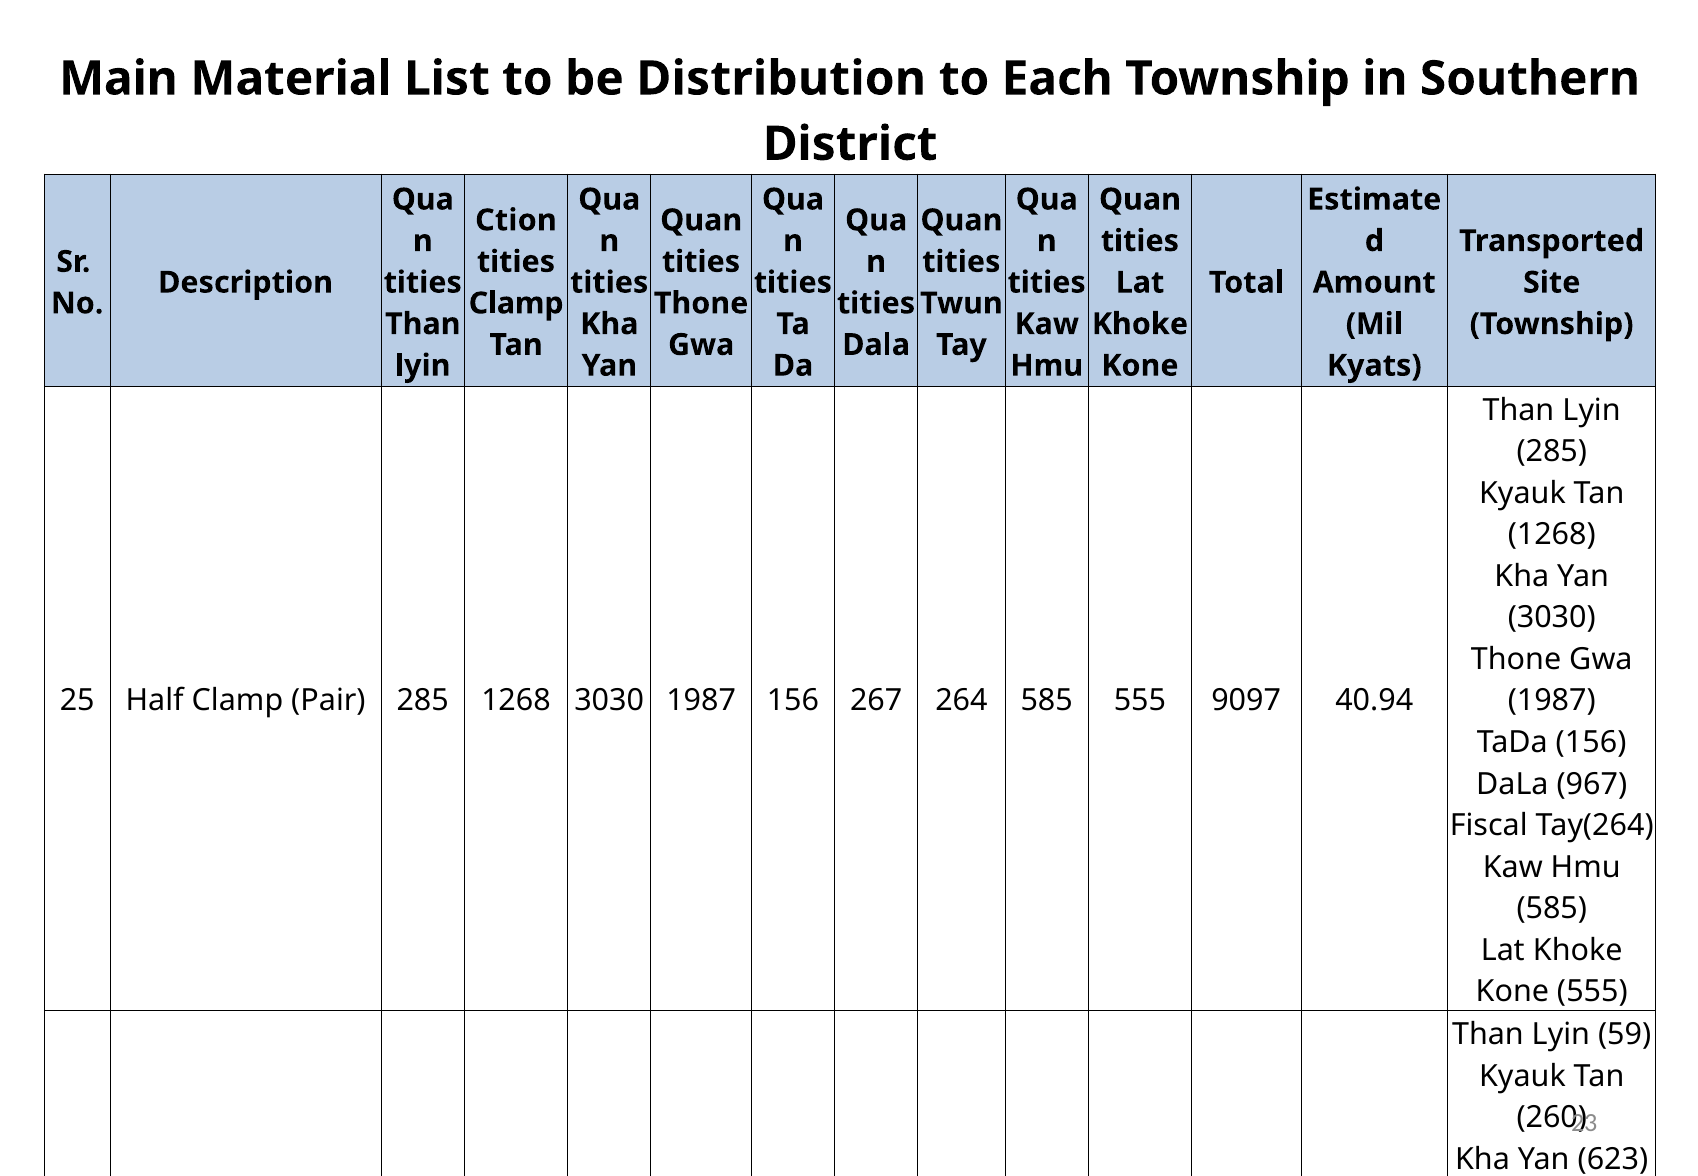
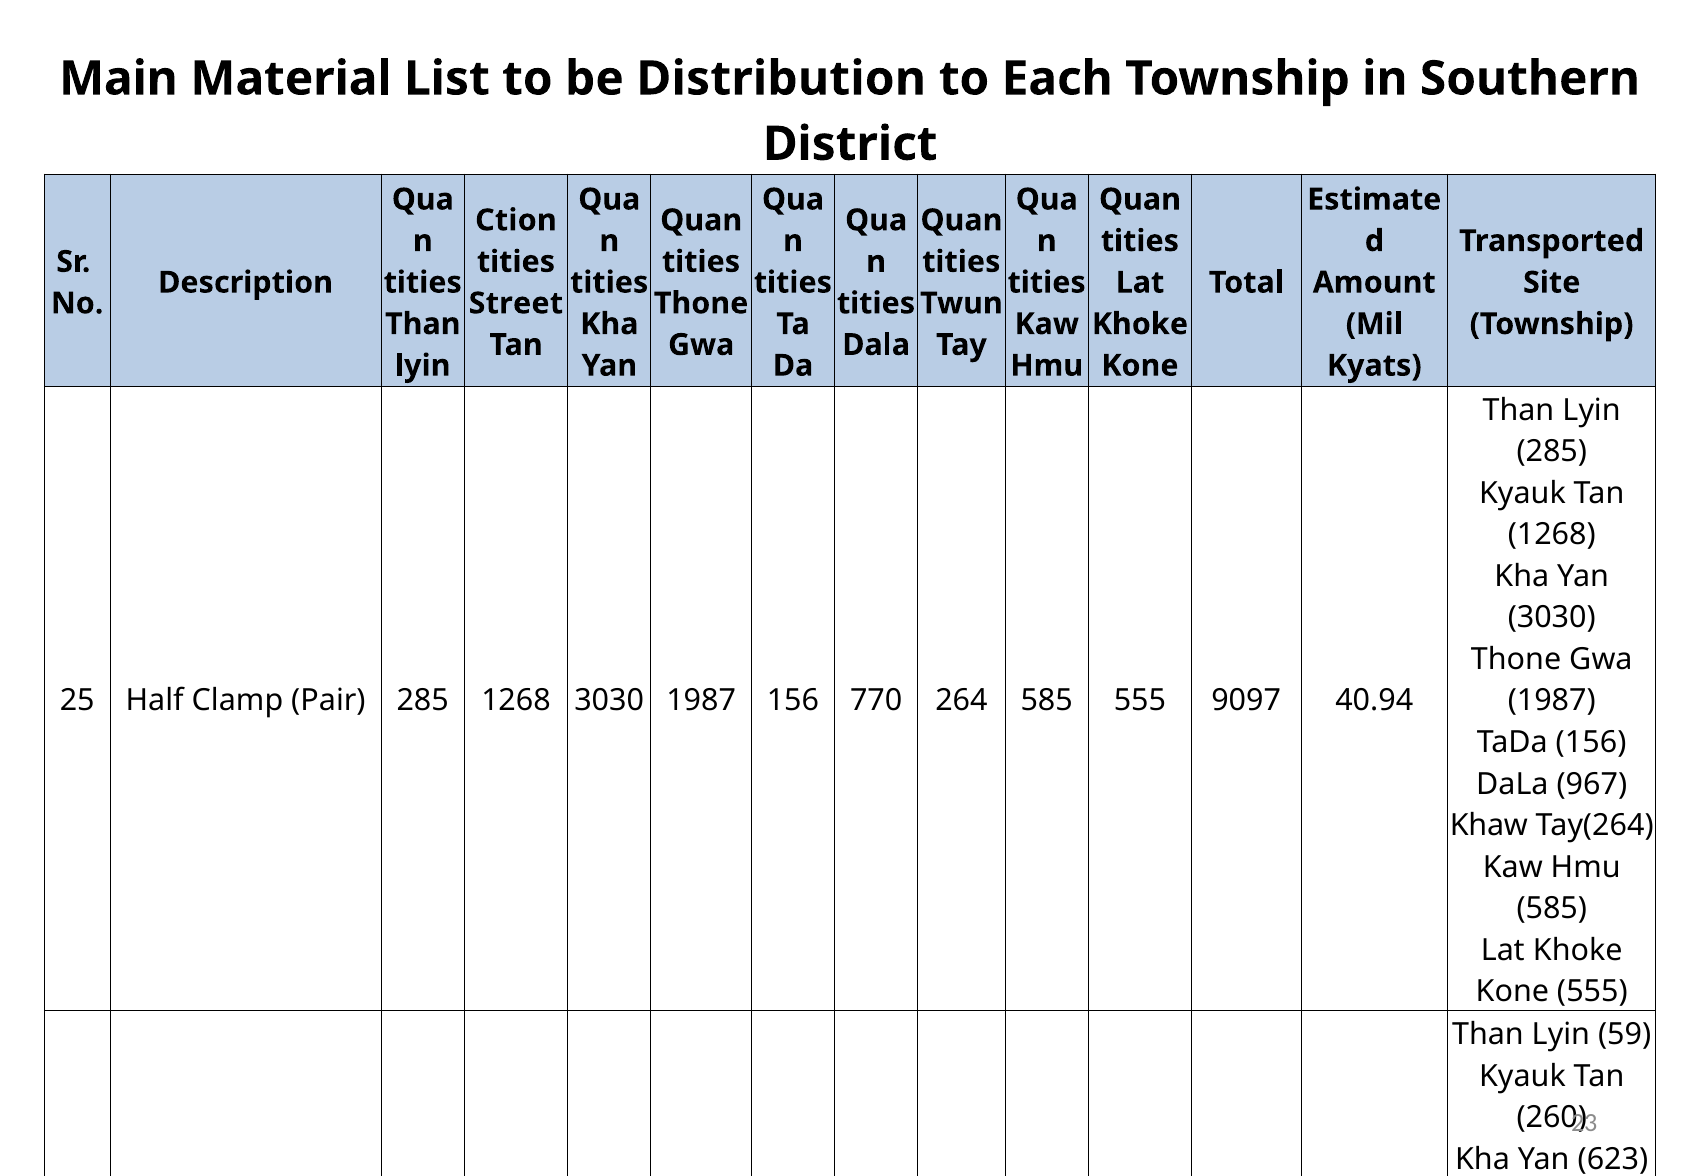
Clamp: Clamp -> Street (516, 303)
267: 267 -> 770 (876, 701)
Fiscal: Fiscal -> Khaw (1489, 825)
